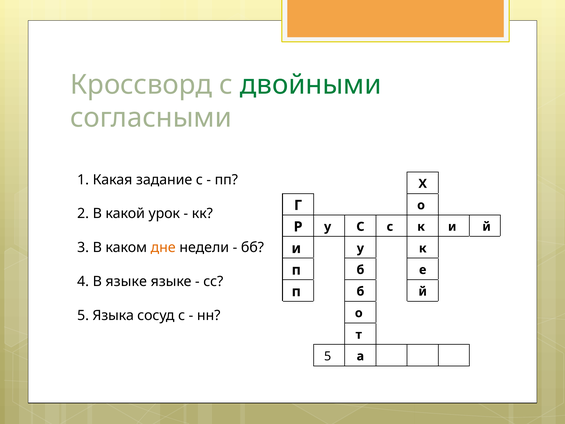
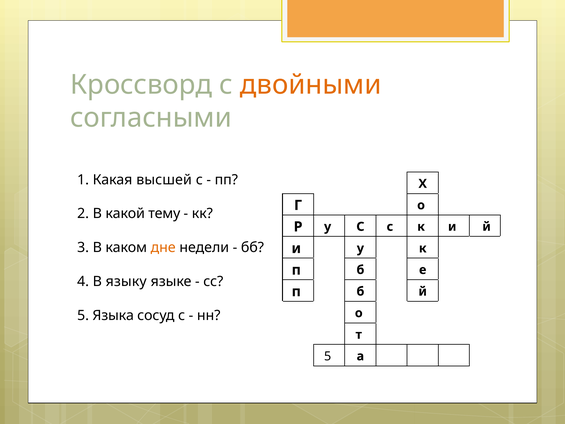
двойными colour: green -> orange (311, 85)
задание: задание -> высшей (164, 180)
урок: урок -> тему (164, 214)
В языке: языке -> языку (126, 281)
